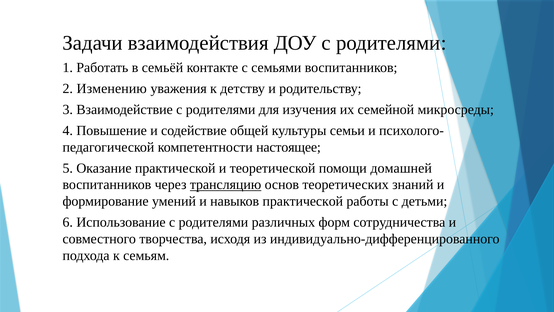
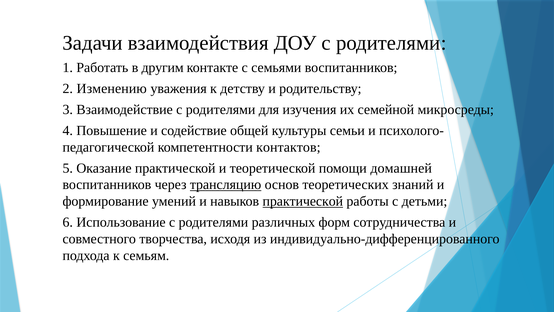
семьёй: семьёй -> другим (163, 67)
настоящее: настоящее -> контактов (288, 147)
практической underline: none -> present (303, 201)
